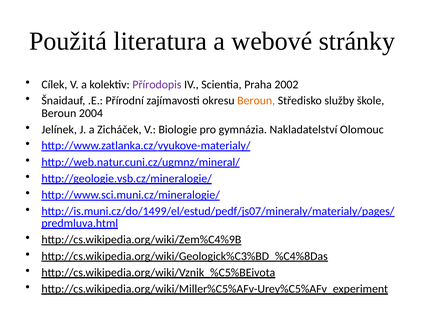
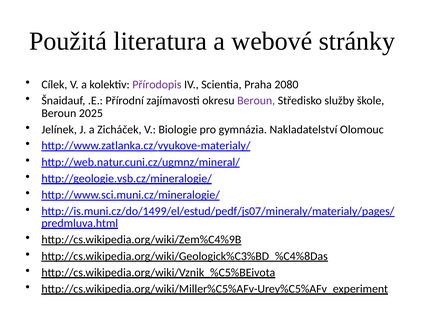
2002: 2002 -> 2080 (286, 84)
Beroun colour: orange -> purple (256, 101)
2004: 2004 -> 2025 (91, 113)
